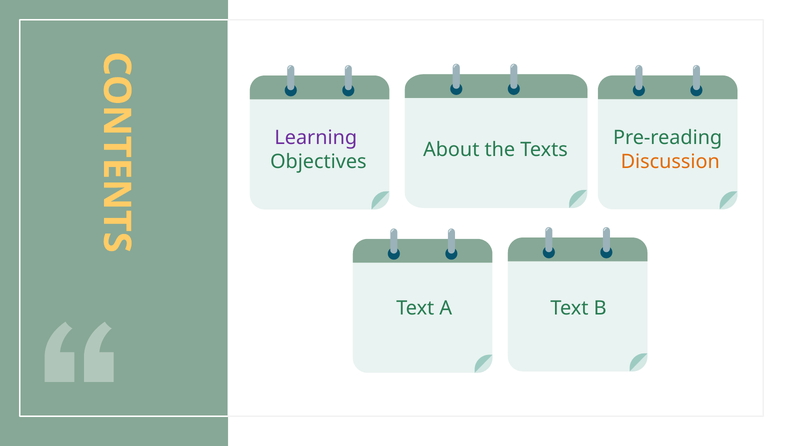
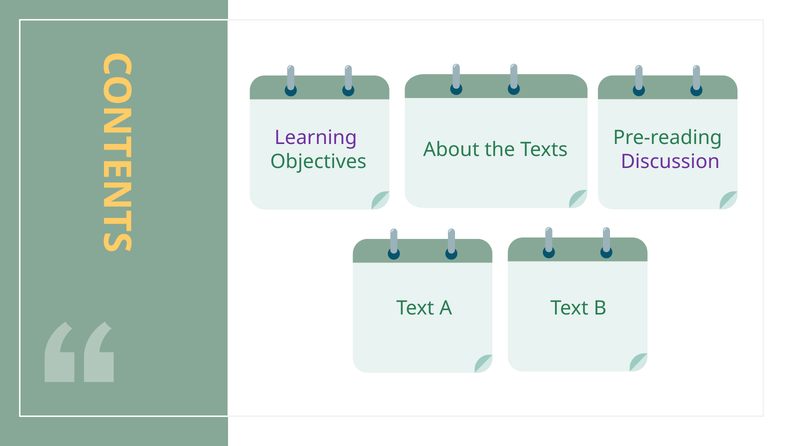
Discussion colour: orange -> purple (670, 162)
